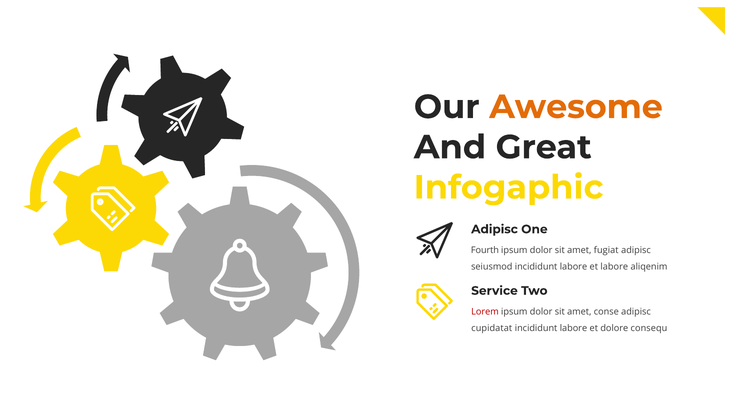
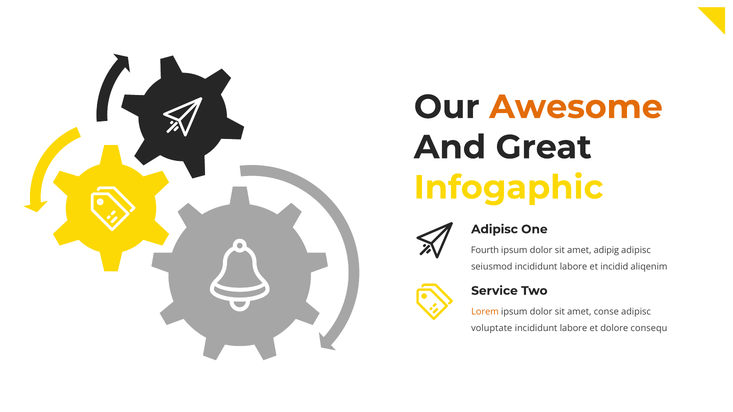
fugiat: fugiat -> adipig (606, 251)
et labore: labore -> incidid (614, 267)
Lorem colour: red -> orange (485, 312)
cupidatat: cupidatat -> voluptate (492, 329)
